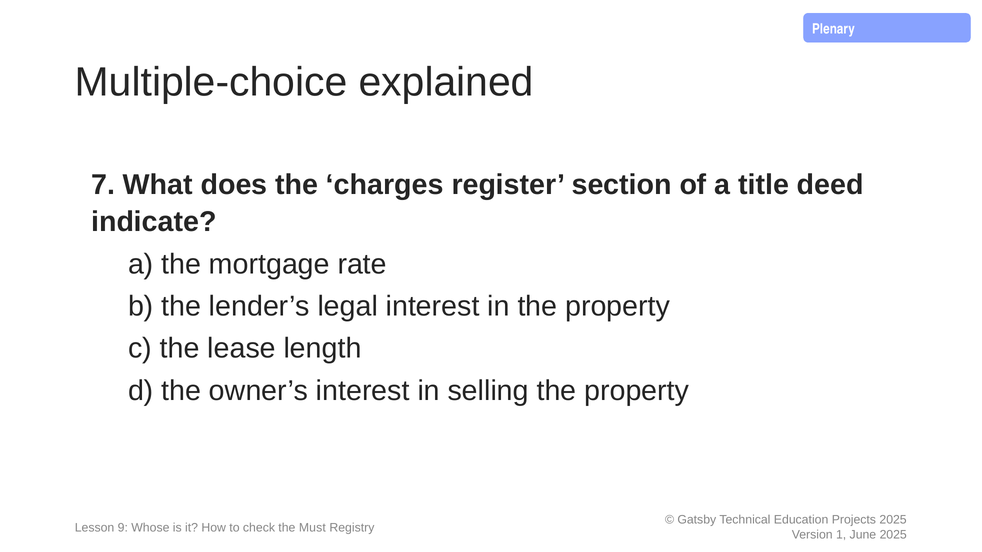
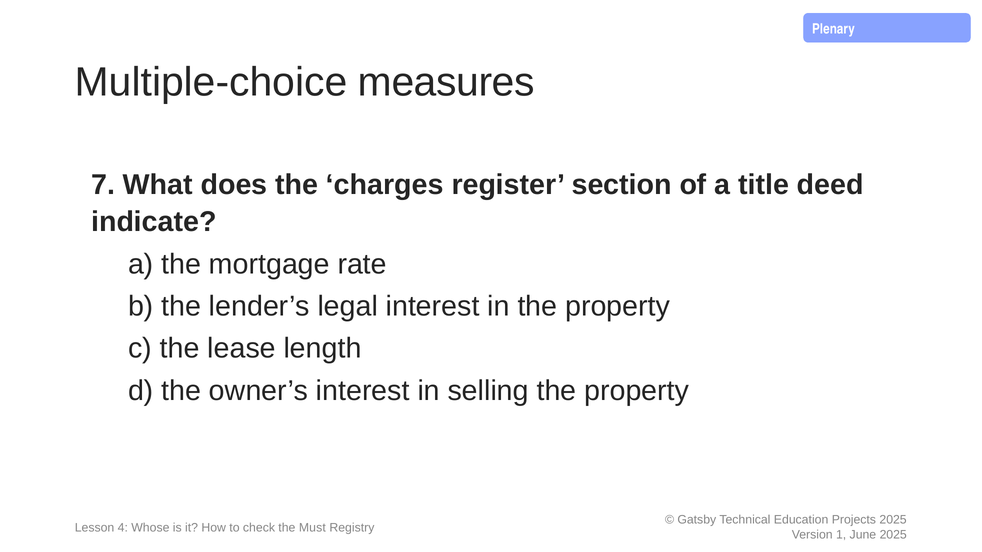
explained: explained -> measures (446, 83)
9: 9 -> 4 (123, 528)
